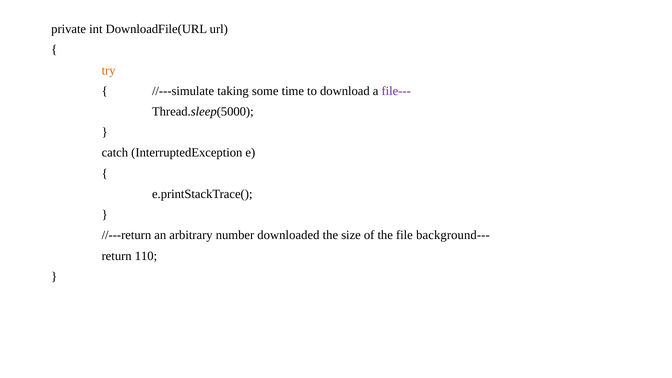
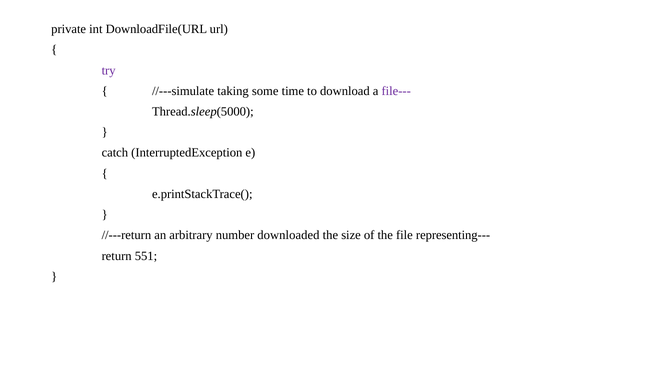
try colour: orange -> purple (109, 70)
background---: background--- -> representing--- (453, 235)
110: 110 -> 551 (146, 256)
